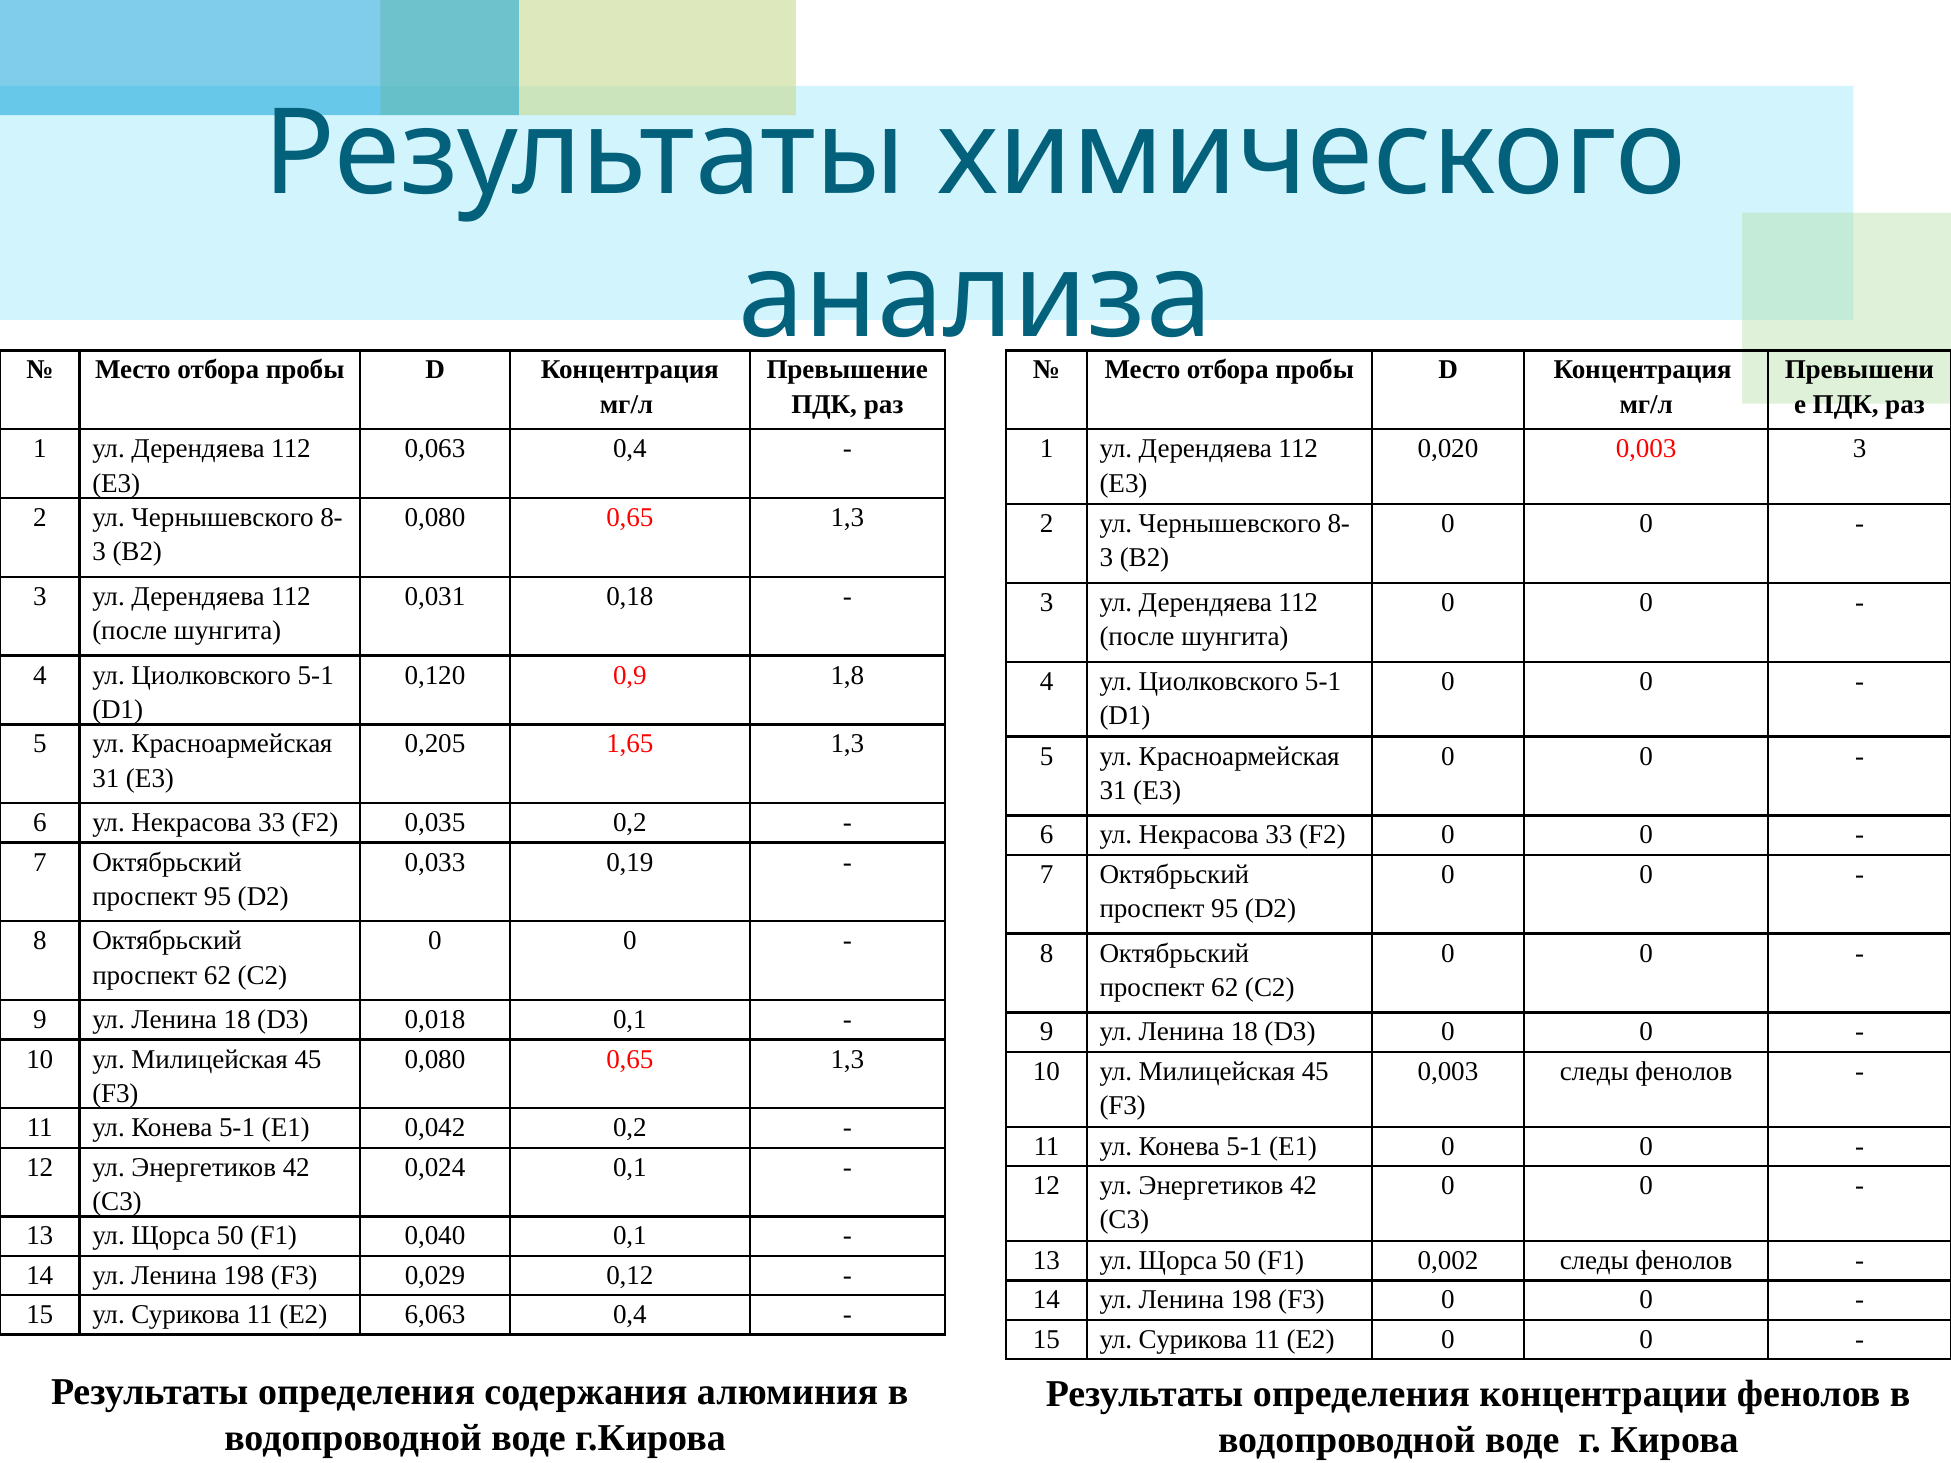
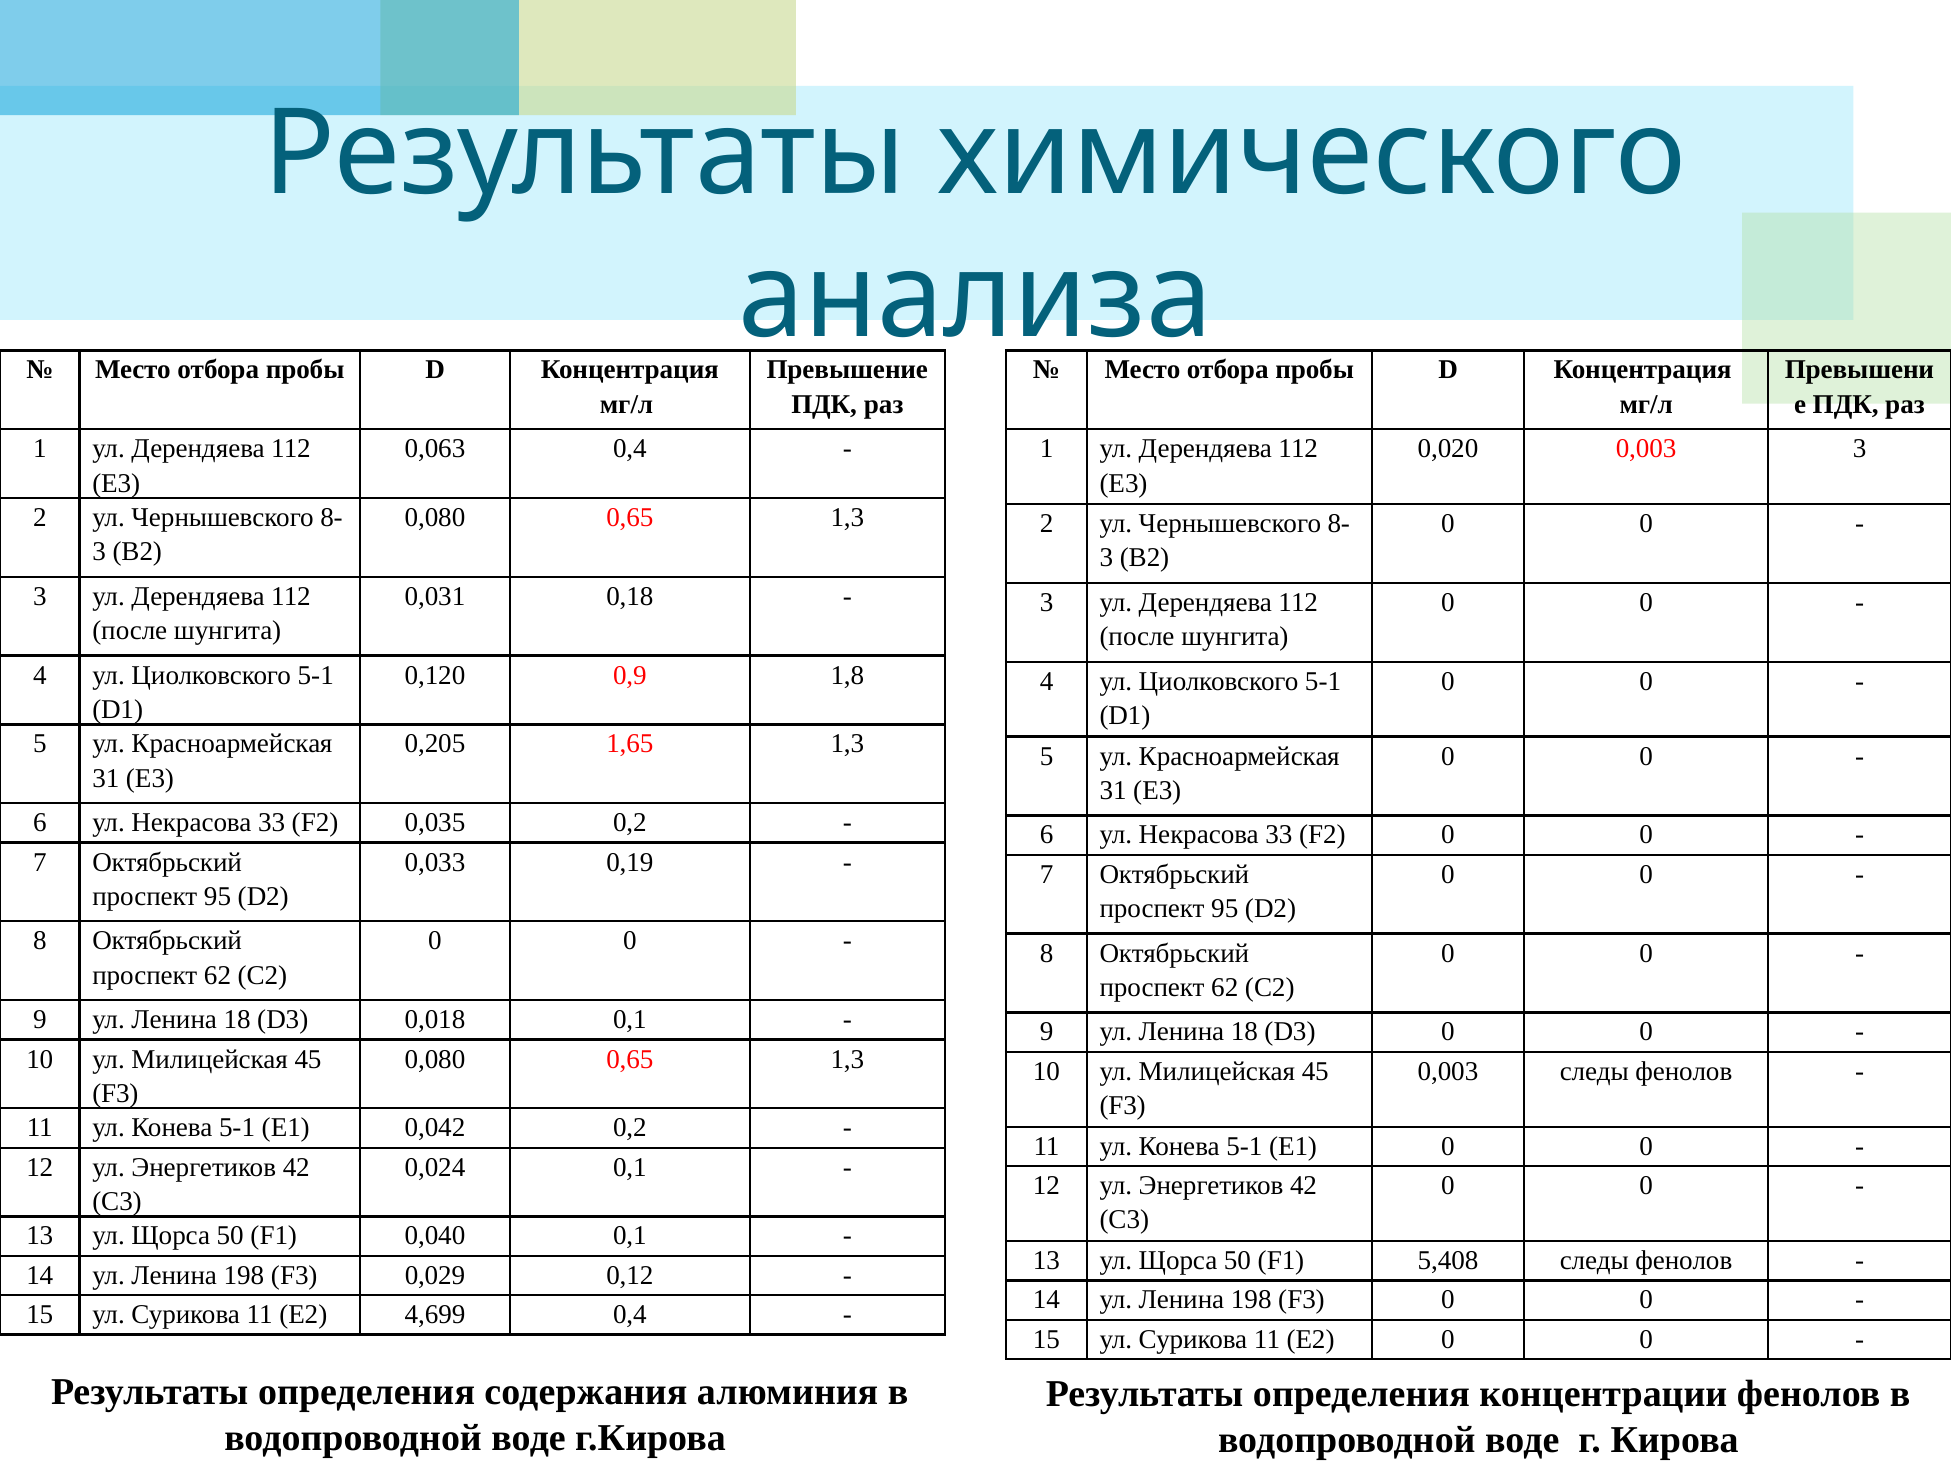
0,002: 0,002 -> 5,408 (1448, 1261)
6,063: 6,063 -> 4,699 (435, 1315)
